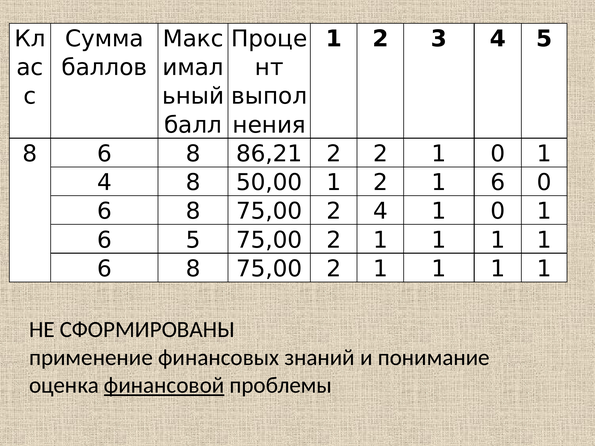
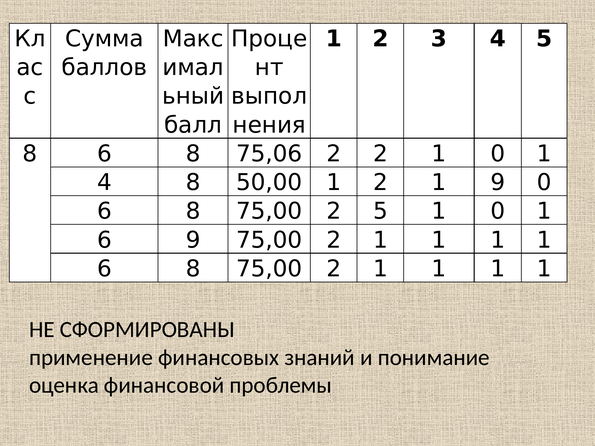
86,21: 86,21 -> 75,06 (269, 154)
2 1 6: 6 -> 9 (498, 183)
2 4: 4 -> 5 (380, 211)
6 5: 5 -> 9 (193, 240)
финансовой underline: present -> none (164, 385)
